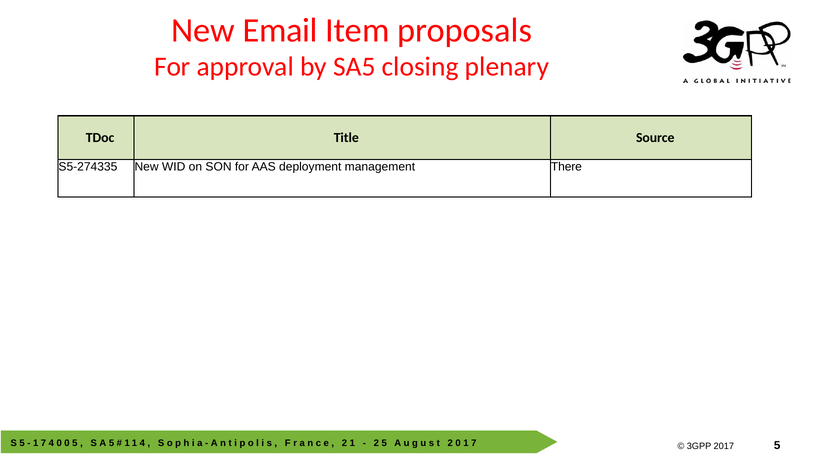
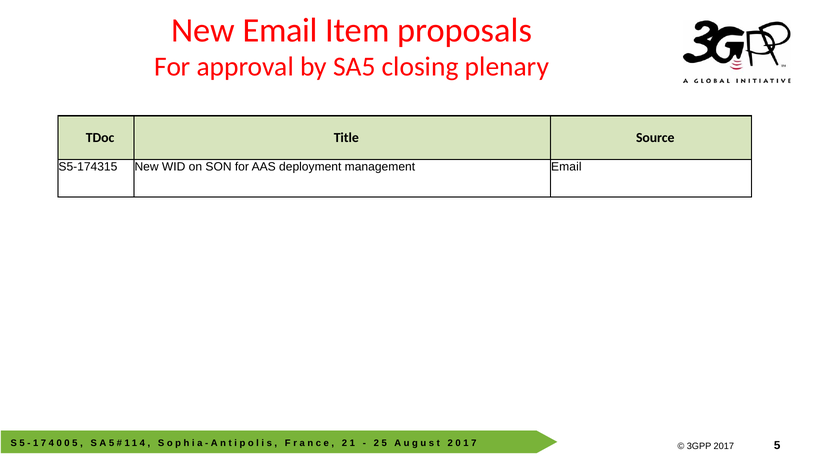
S5‑274335: S5‑274335 -> S5‑174315 (88, 167)
management There: There -> Email (566, 167)
